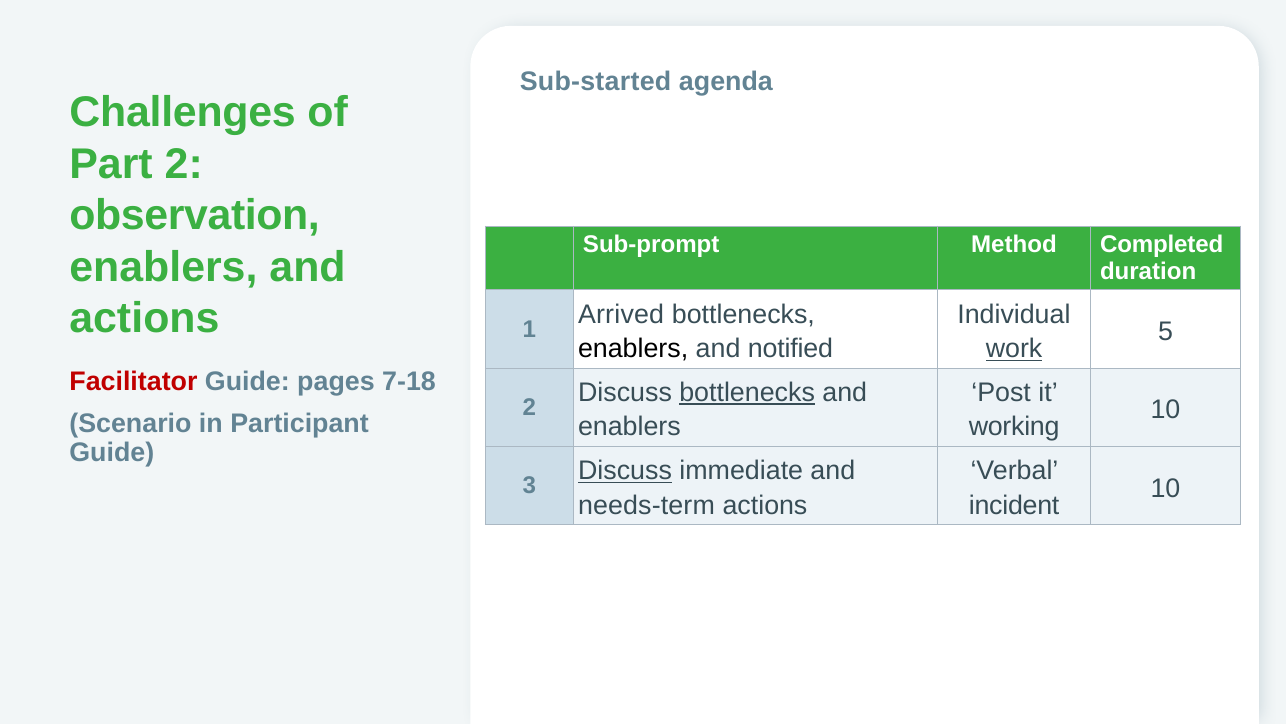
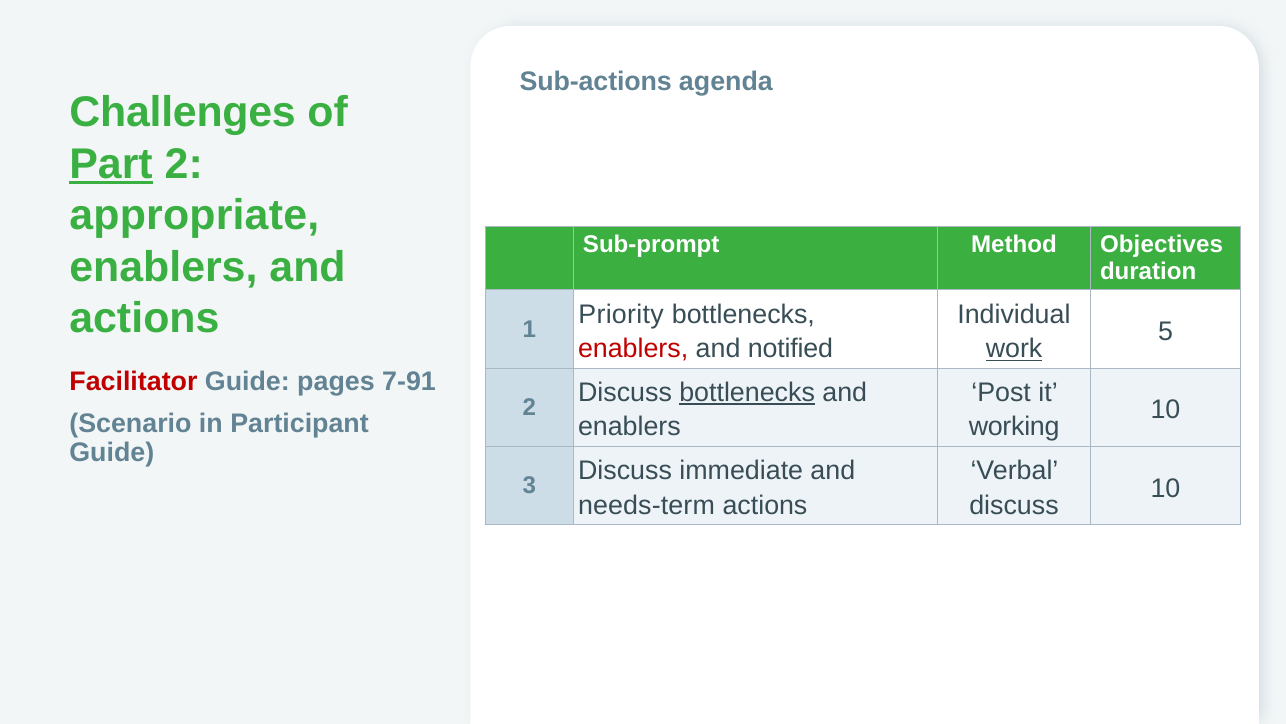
Sub-started: Sub-started -> Sub-actions (596, 82)
Part underline: none -> present (111, 164)
observation: observation -> appropriate (194, 215)
Completed: Completed -> Objectives (1162, 245)
Arrived: Arrived -> Priority (621, 314)
enablers colour: black -> red (633, 349)
7-18: 7-18 -> 7-91 (409, 381)
Discuss underline: present -> none (625, 471)
incident: incident -> discuss (1014, 505)
